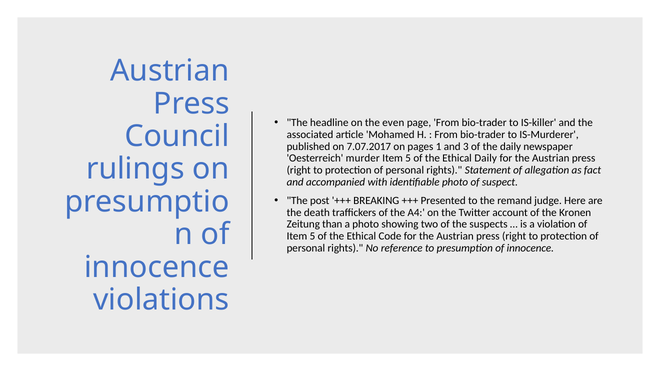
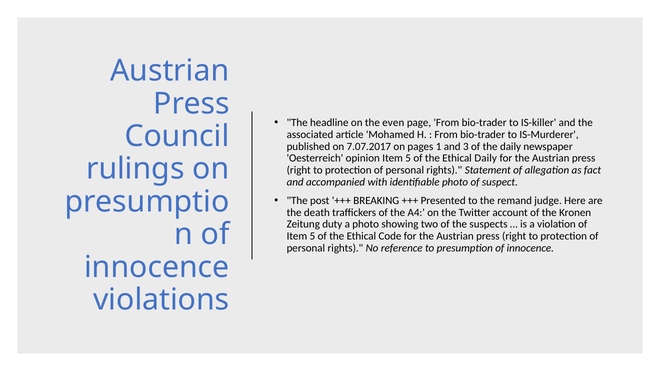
murder: murder -> opinion (363, 158)
than: than -> duty (332, 225)
